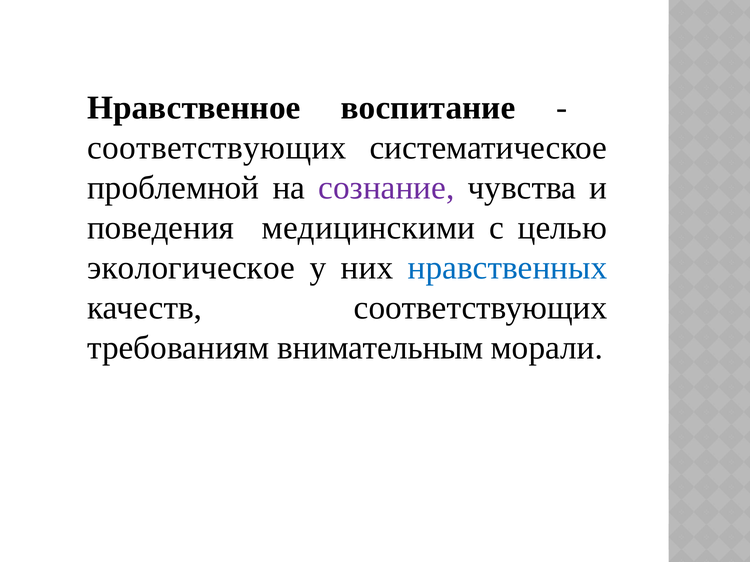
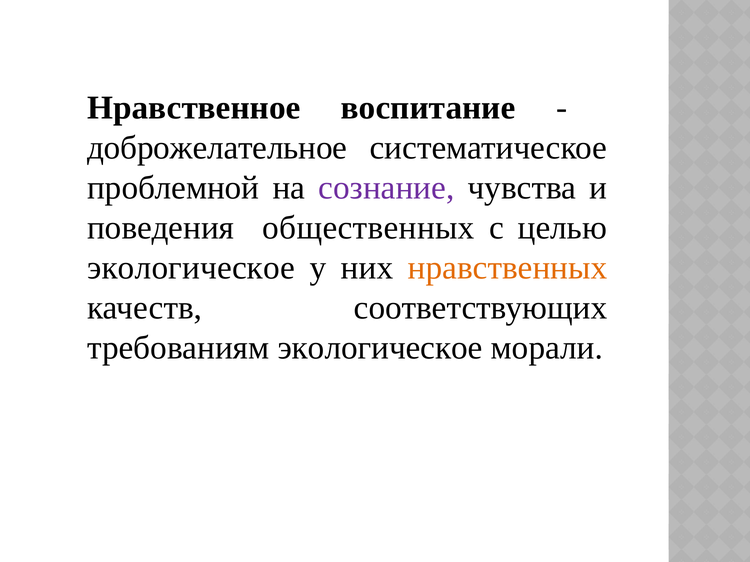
соответствующих: соответствующих -> доброжелательное (217, 148)
медицинскими: медицинскими -> общественных (368, 228)
нравственных colour: blue -> orange (508, 268)
требованиям внимательным: внимательным -> экологическое (380, 348)
